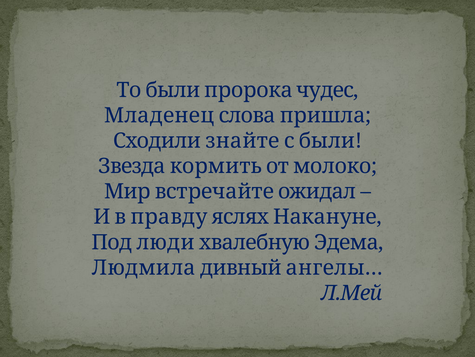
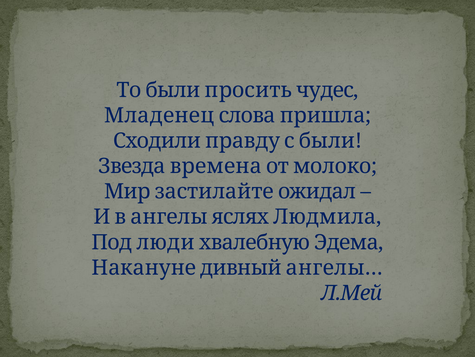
пророка: пророка -> просить (248, 90)
знайте: знайте -> правду (243, 141)
кормить: кормить -> времена (216, 166)
встречайте: встречайте -> застилайте (214, 191)
правду: правду -> ангелы (169, 217)
Накануне: Накануне -> Людмила (327, 217)
Людмила: Людмила -> Накануне (144, 267)
